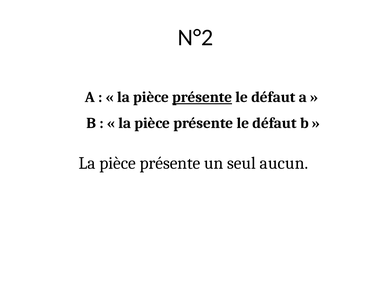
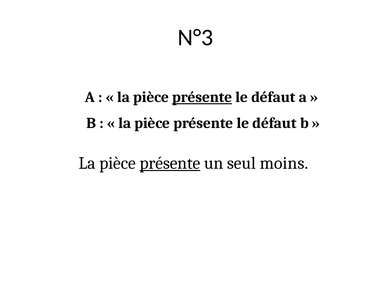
N°2: N°2 -> N°3 (195, 37)
présente underline: none -> present (170, 163)
aucun: aucun -> moins (284, 163)
